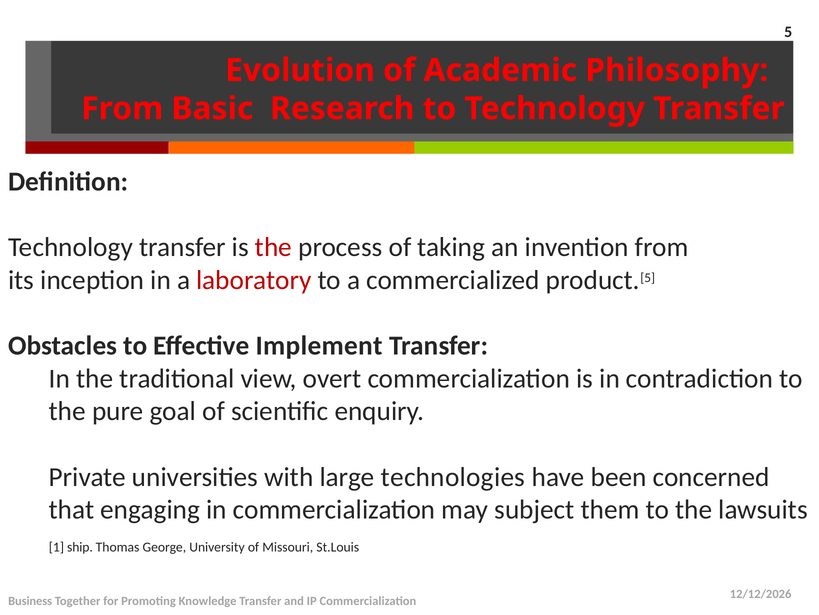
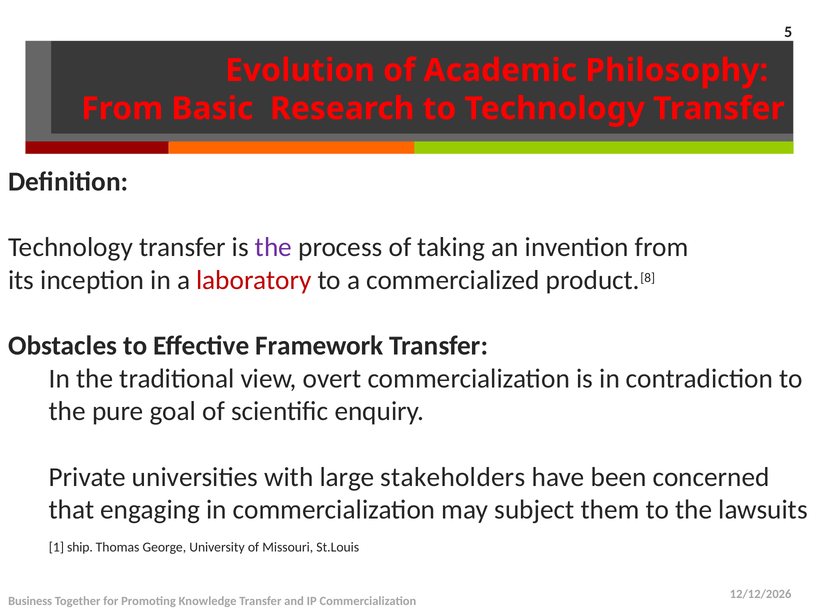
the colour: red -> purple (273, 247)
5: 5 -> 8 (648, 278)
Implement: Implement -> Framework (319, 345)
technologies: technologies -> stakeholders (453, 476)
